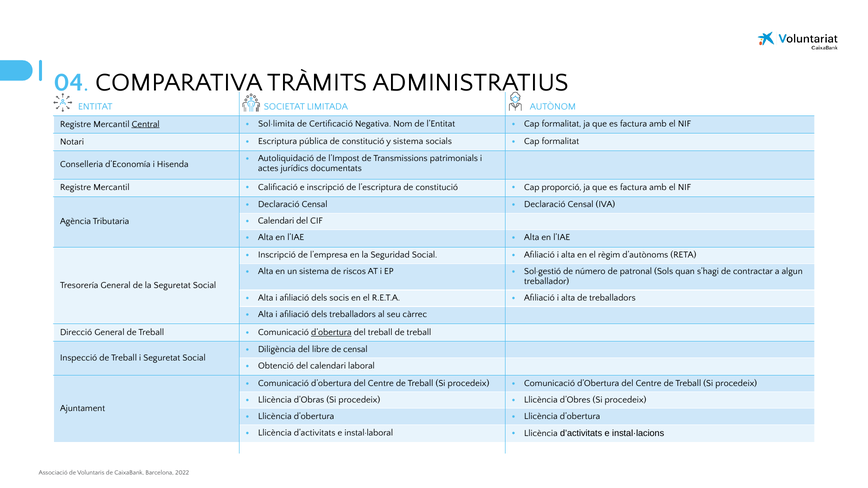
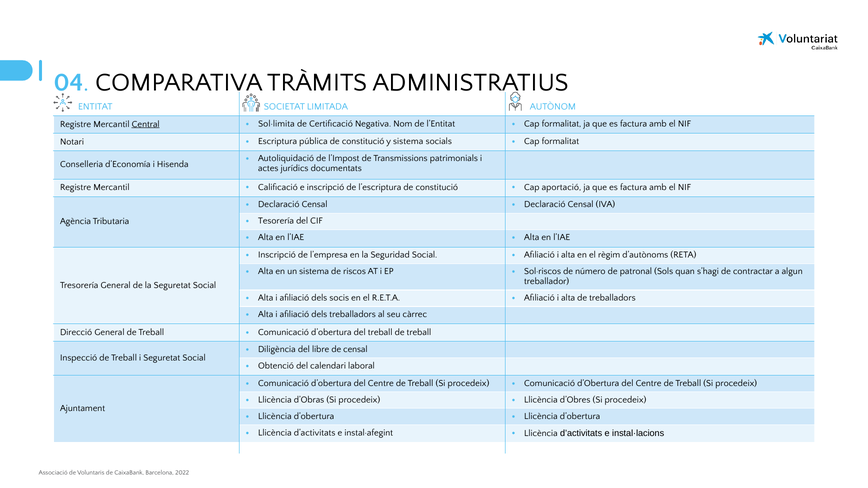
proporció: proporció -> aportació (561, 187)
Calendari: Calendari -> Tesorería (276, 221)
Sol·gestió: Sol·gestió -> Sol·riscos (543, 272)
d’obertura underline: present -> none (331, 332)
instal·laboral: instal·laboral -> instal·afegint (369, 433)
